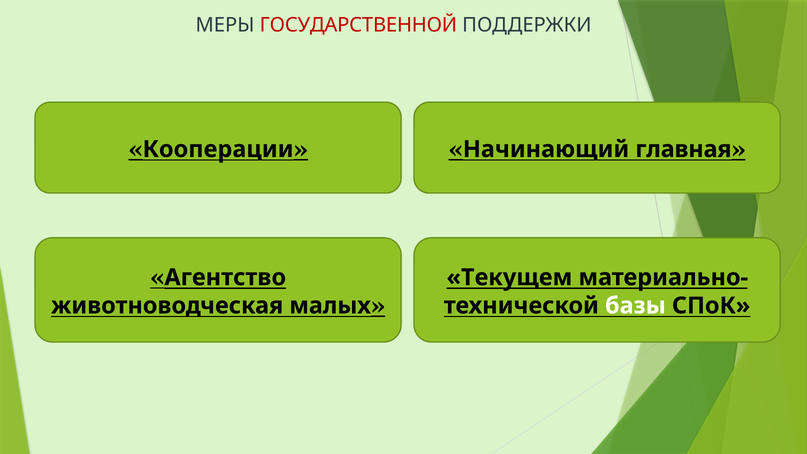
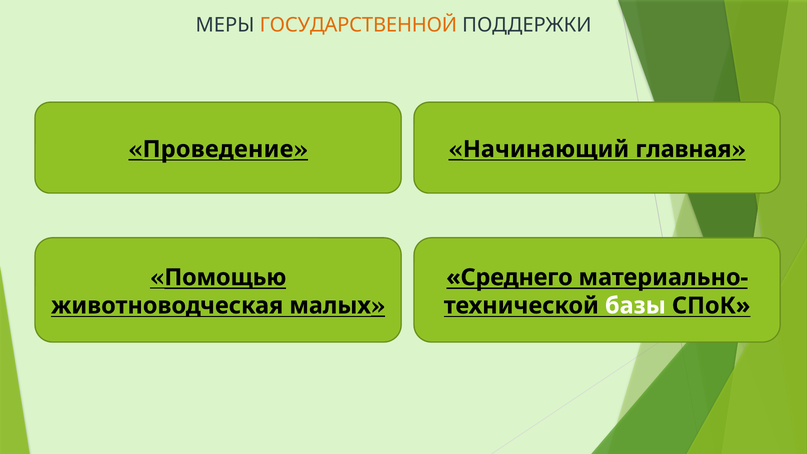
ГОСУДАРСТВЕННОЙ colour: red -> orange (358, 25)
Кооперации: Кооперации -> Проведение (218, 149)
Агентство: Агентство -> Помощью (225, 277)
Текущем: Текущем -> Среднего (510, 277)
